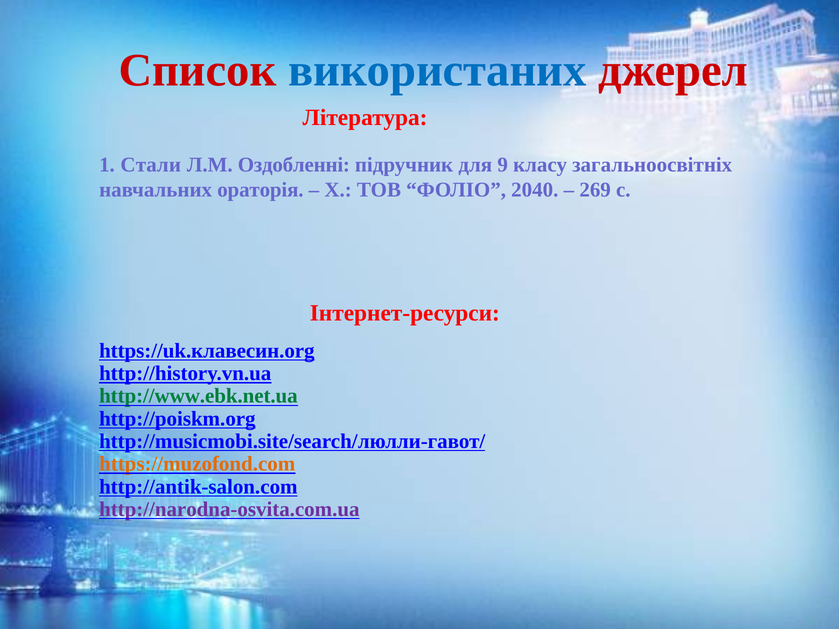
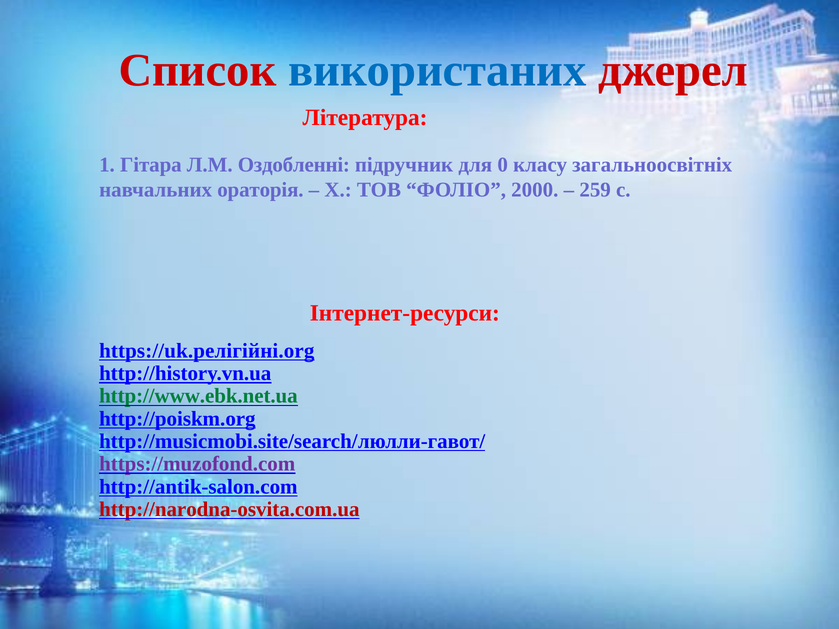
Стали: Стали -> Гітара (151, 165)
9: 9 -> 0 (503, 165)
2040: 2040 -> 2000 (535, 190)
269: 269 -> 259 (595, 190)
https://uk.клавесин.org: https://uk.клавесин.org -> https://uk.релігійні.org (207, 351)
https://muzofond.com colour: orange -> purple (197, 464)
http://narodna-osvita.com.ua colour: purple -> red (229, 510)
